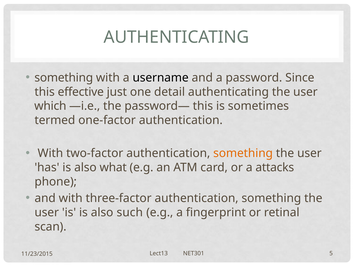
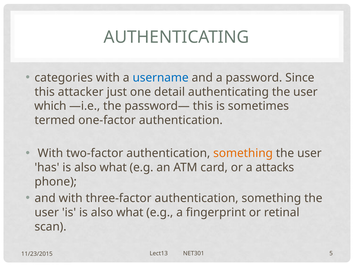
something: something -> categories (64, 78)
username colour: black -> blue (161, 78)
effective: effective -> attacker (81, 92)
is is also such: such -> what (130, 212)
